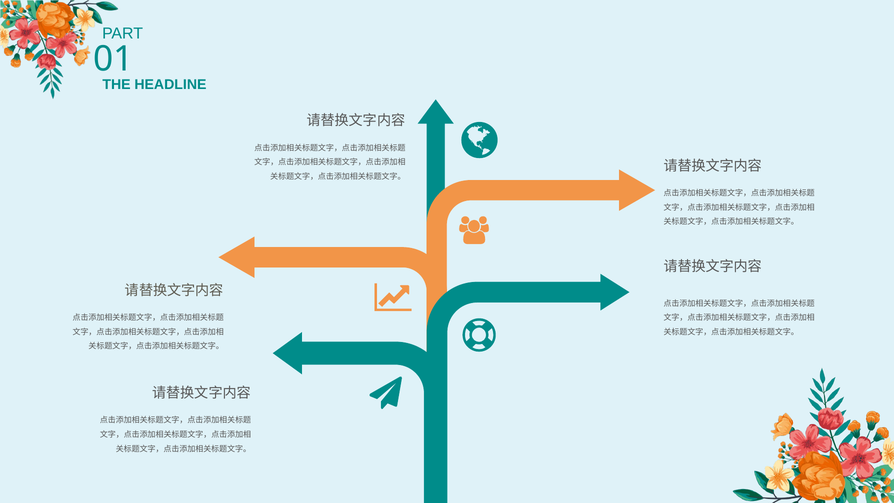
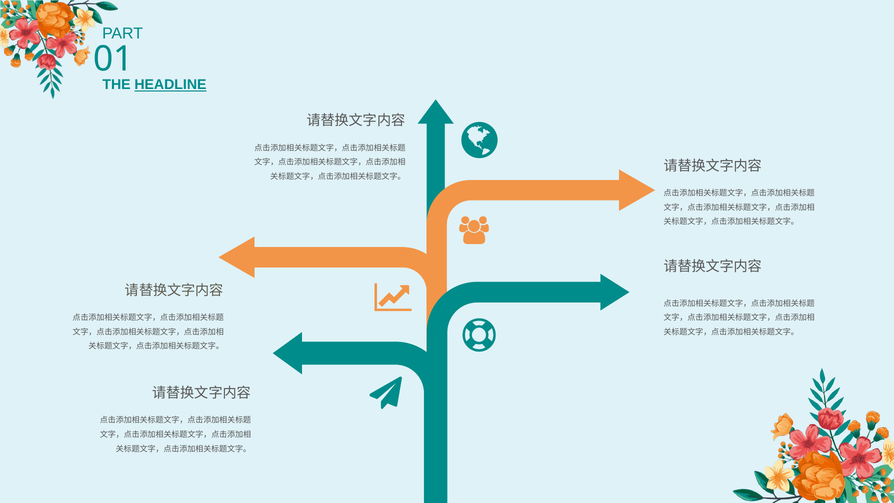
HEADLINE underline: none -> present (170, 85)
